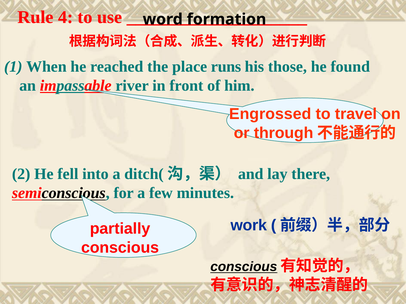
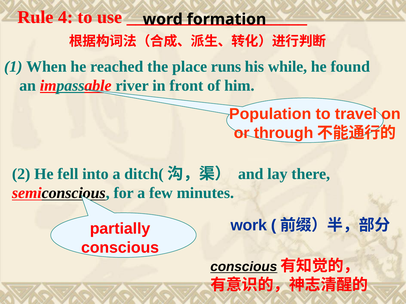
those: those -> while (287, 67)
Engrossed: Engrossed -> Population (270, 114)
